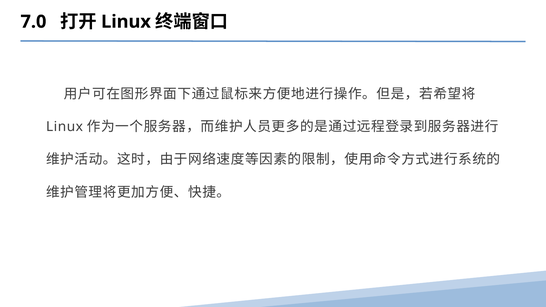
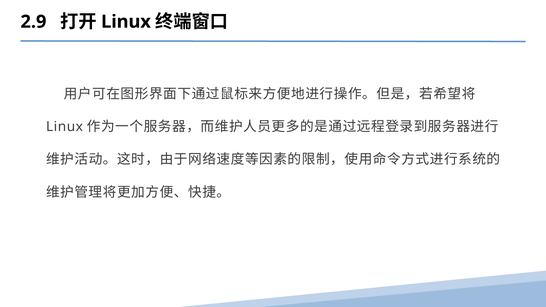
7.0: 7.0 -> 2.9 (33, 22)
